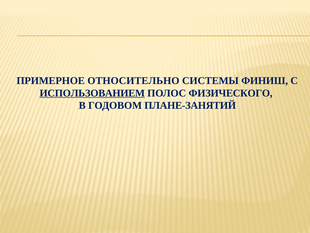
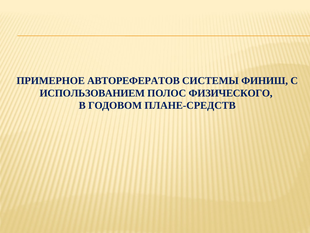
ОТНОСИТЕЛЬНО: ОТНОСИТЕЛЬНО -> АВТОРЕФЕРАТОВ (133, 80)
ИСПОЛЬЗОВАНИЕМ underline: present -> none (92, 93)
ПЛАНЕ-ЗАНЯТИЙ: ПЛАНЕ-ЗАНЯТИЙ -> ПЛАНЕ-СРЕДСТВ (190, 105)
